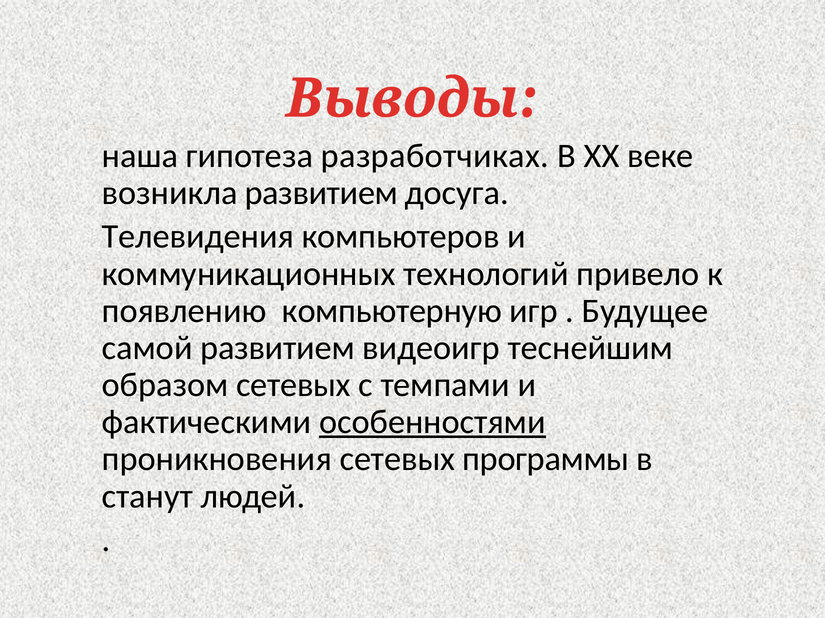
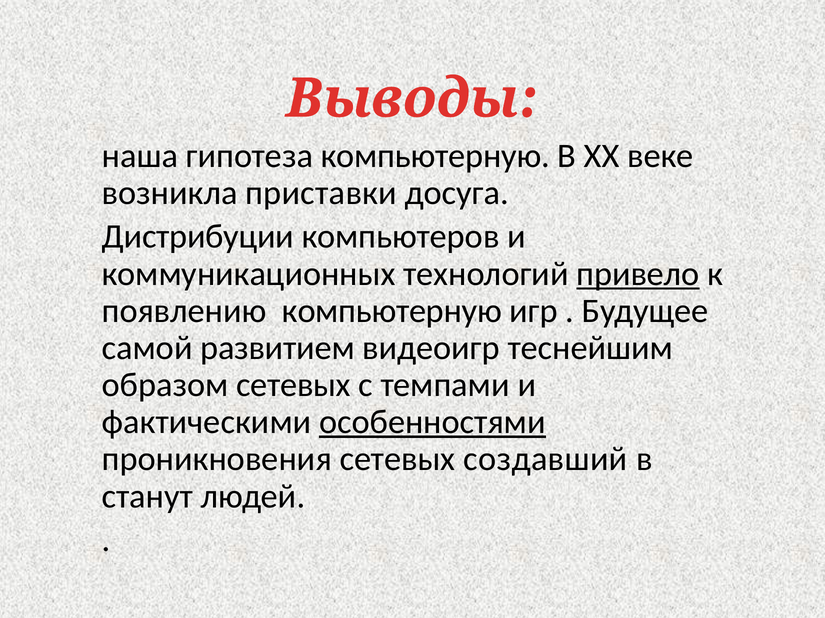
гипотеза разработчиках: разработчиках -> компьютерную (435, 156)
возникла развитием: развитием -> приставки (321, 193)
Телевидения: Телевидения -> Дистрибуции (198, 237)
привело underline: none -> present (638, 274)
программы: программы -> создавший (545, 460)
